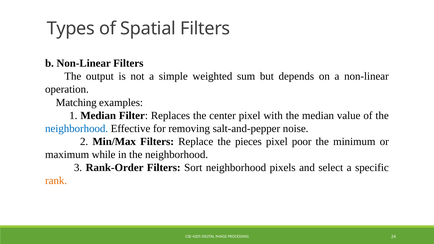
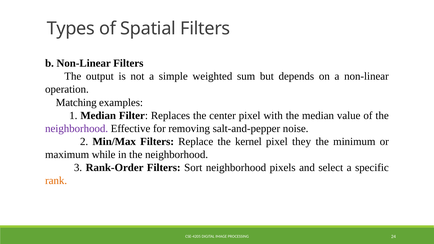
neighborhood colour: blue -> purple (77, 129)
pieces: pieces -> kernel (248, 142)
poor: poor -> they (302, 142)
